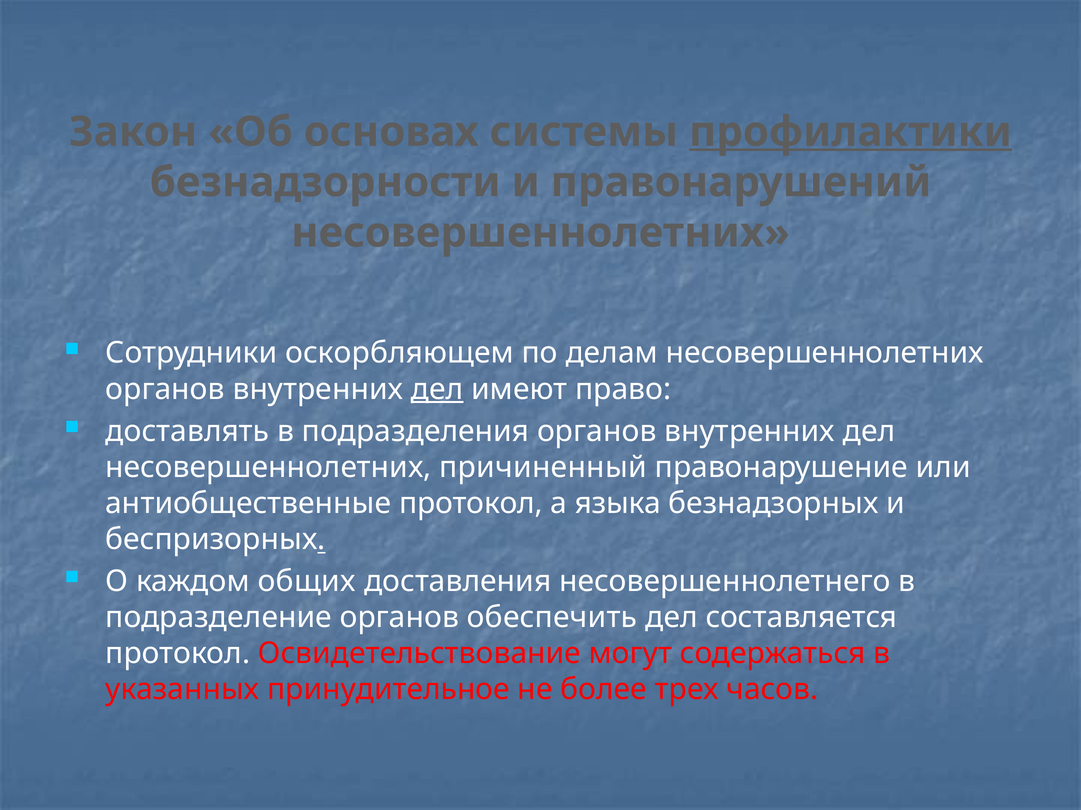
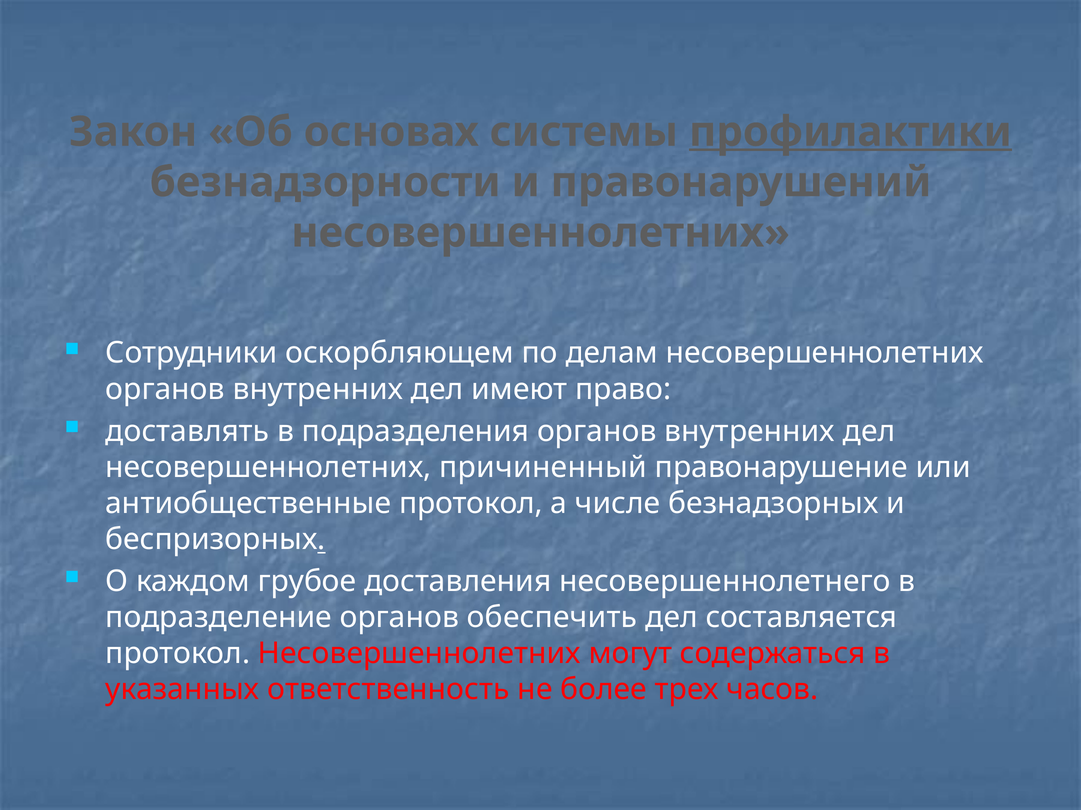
дел underline: present -> none (437, 389)
языка: языка -> числе (618, 504)
общих: общих -> грубое (307, 582)
протокол Освидетельствование: Освидетельствование -> Несовершеннолетних (419, 654)
принудительное: принудительное -> ответственность (388, 690)
